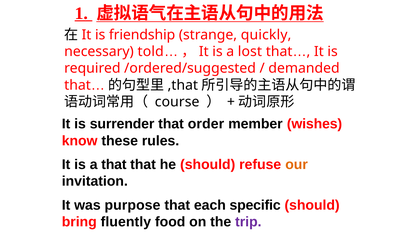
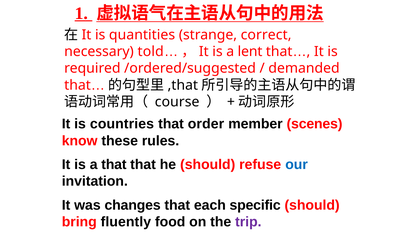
friendship: friendship -> quantities (142, 35)
quickly: quickly -> correct (266, 35)
lost: lost -> lent (250, 52)
surrender: surrender -> countries (122, 124)
wishes: wishes -> scenes (315, 124)
our colour: orange -> blue (297, 165)
purpose: purpose -> changes (133, 205)
